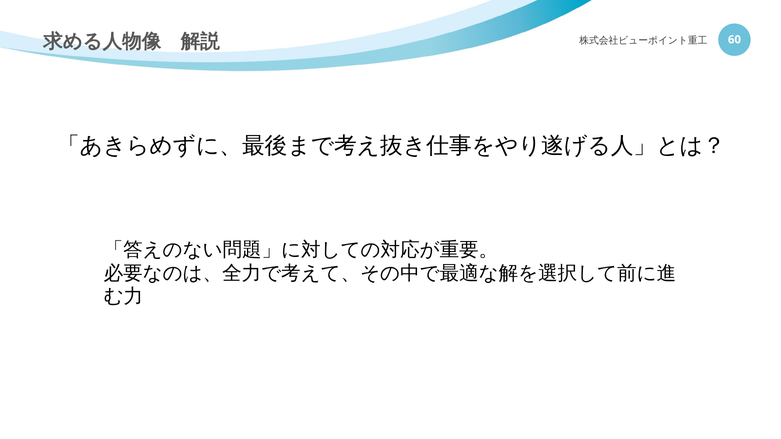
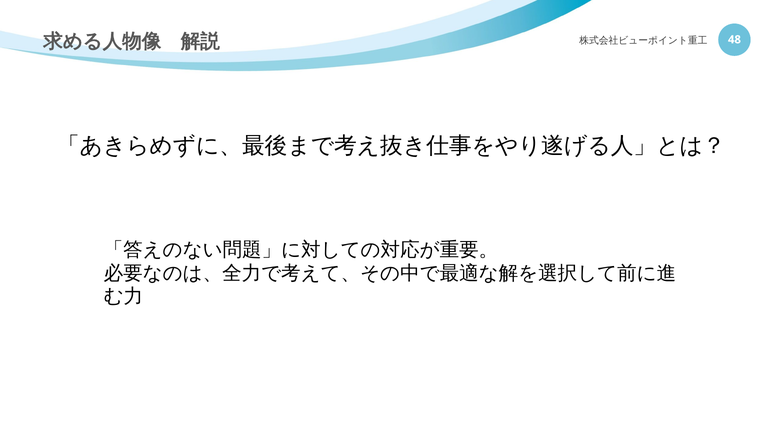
60: 60 -> 48 (734, 40)
